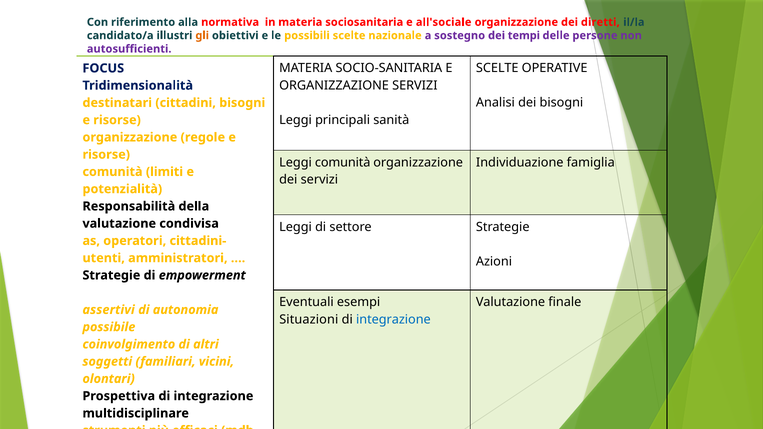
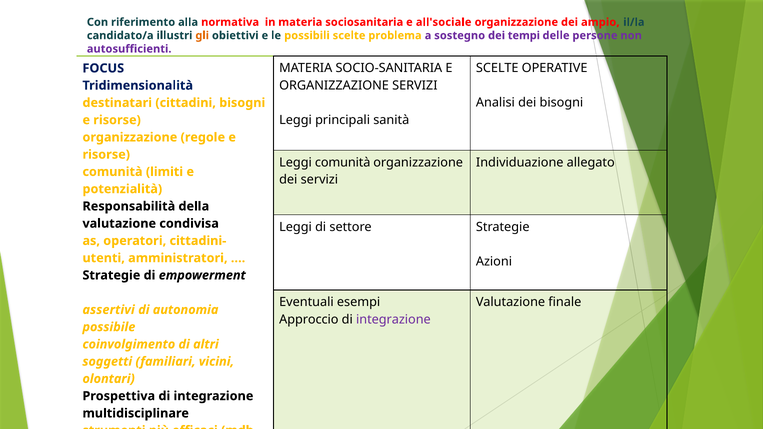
diretti: diretti -> ampio (600, 22)
nazionale: nazionale -> problema (395, 36)
famiglia: famiglia -> allegato (591, 162)
Situazioni: Situazioni -> Approccio (309, 320)
integrazione colour: blue -> purple (393, 320)
